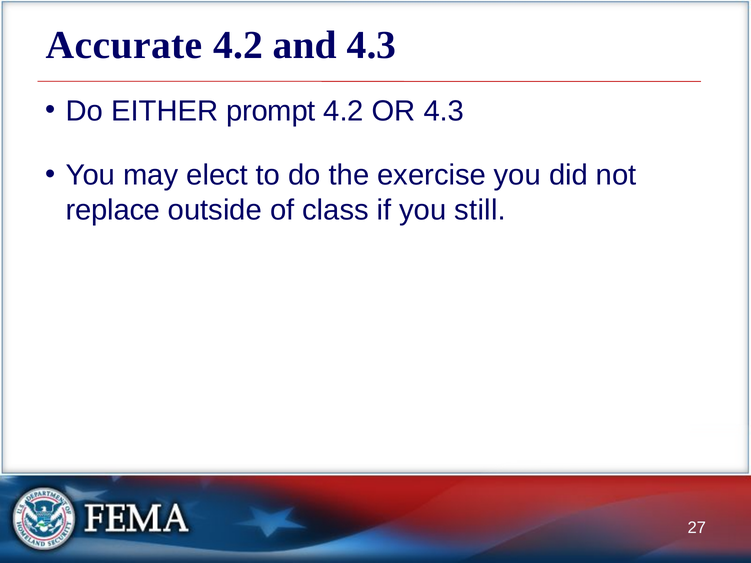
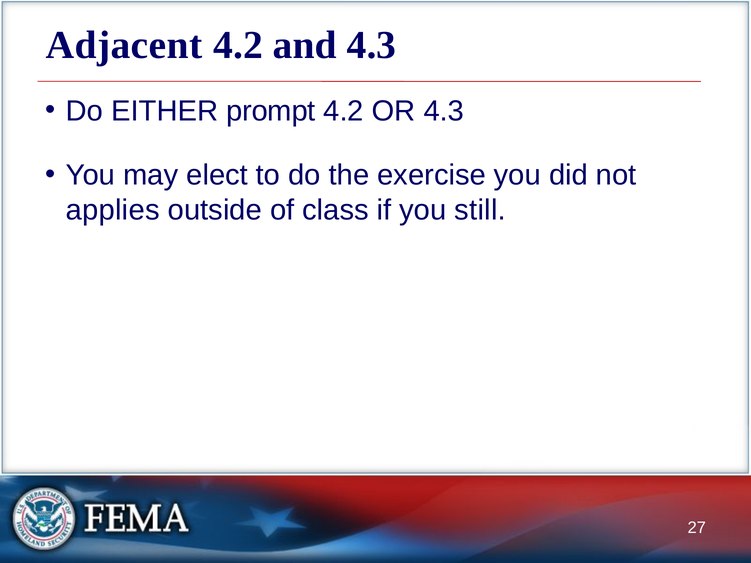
Accurate: Accurate -> Adjacent (124, 45)
replace: replace -> applies (113, 210)
